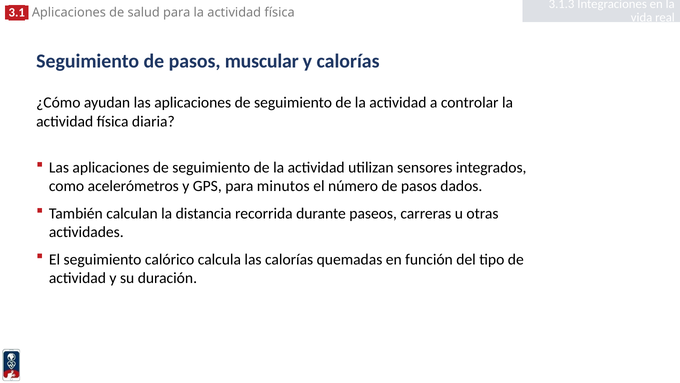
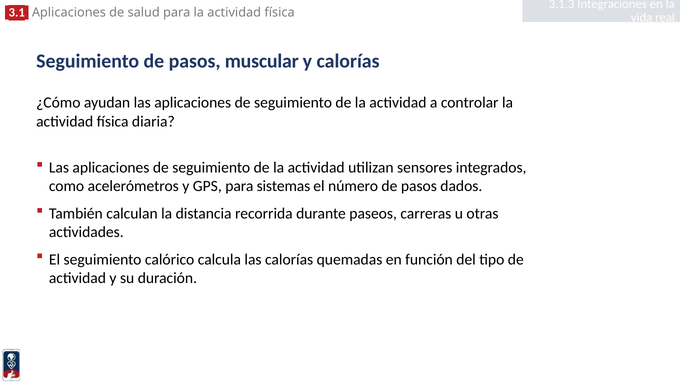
minutos: minutos -> sistemas (283, 186)
